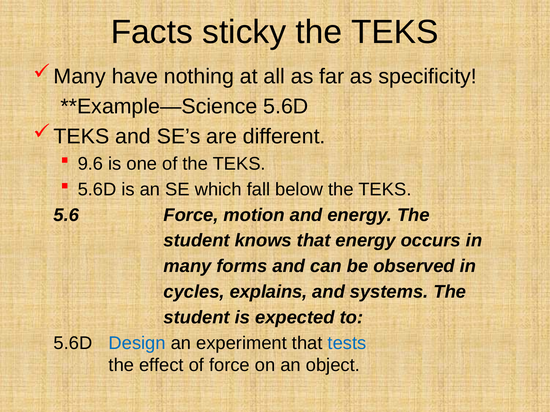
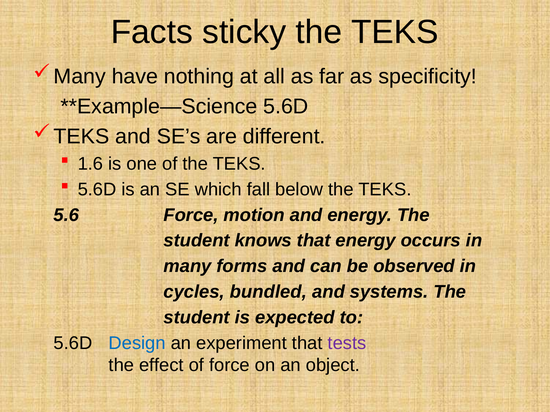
9.6: 9.6 -> 1.6 (90, 164)
explains: explains -> bundled (268, 292)
tests colour: blue -> purple (347, 344)
